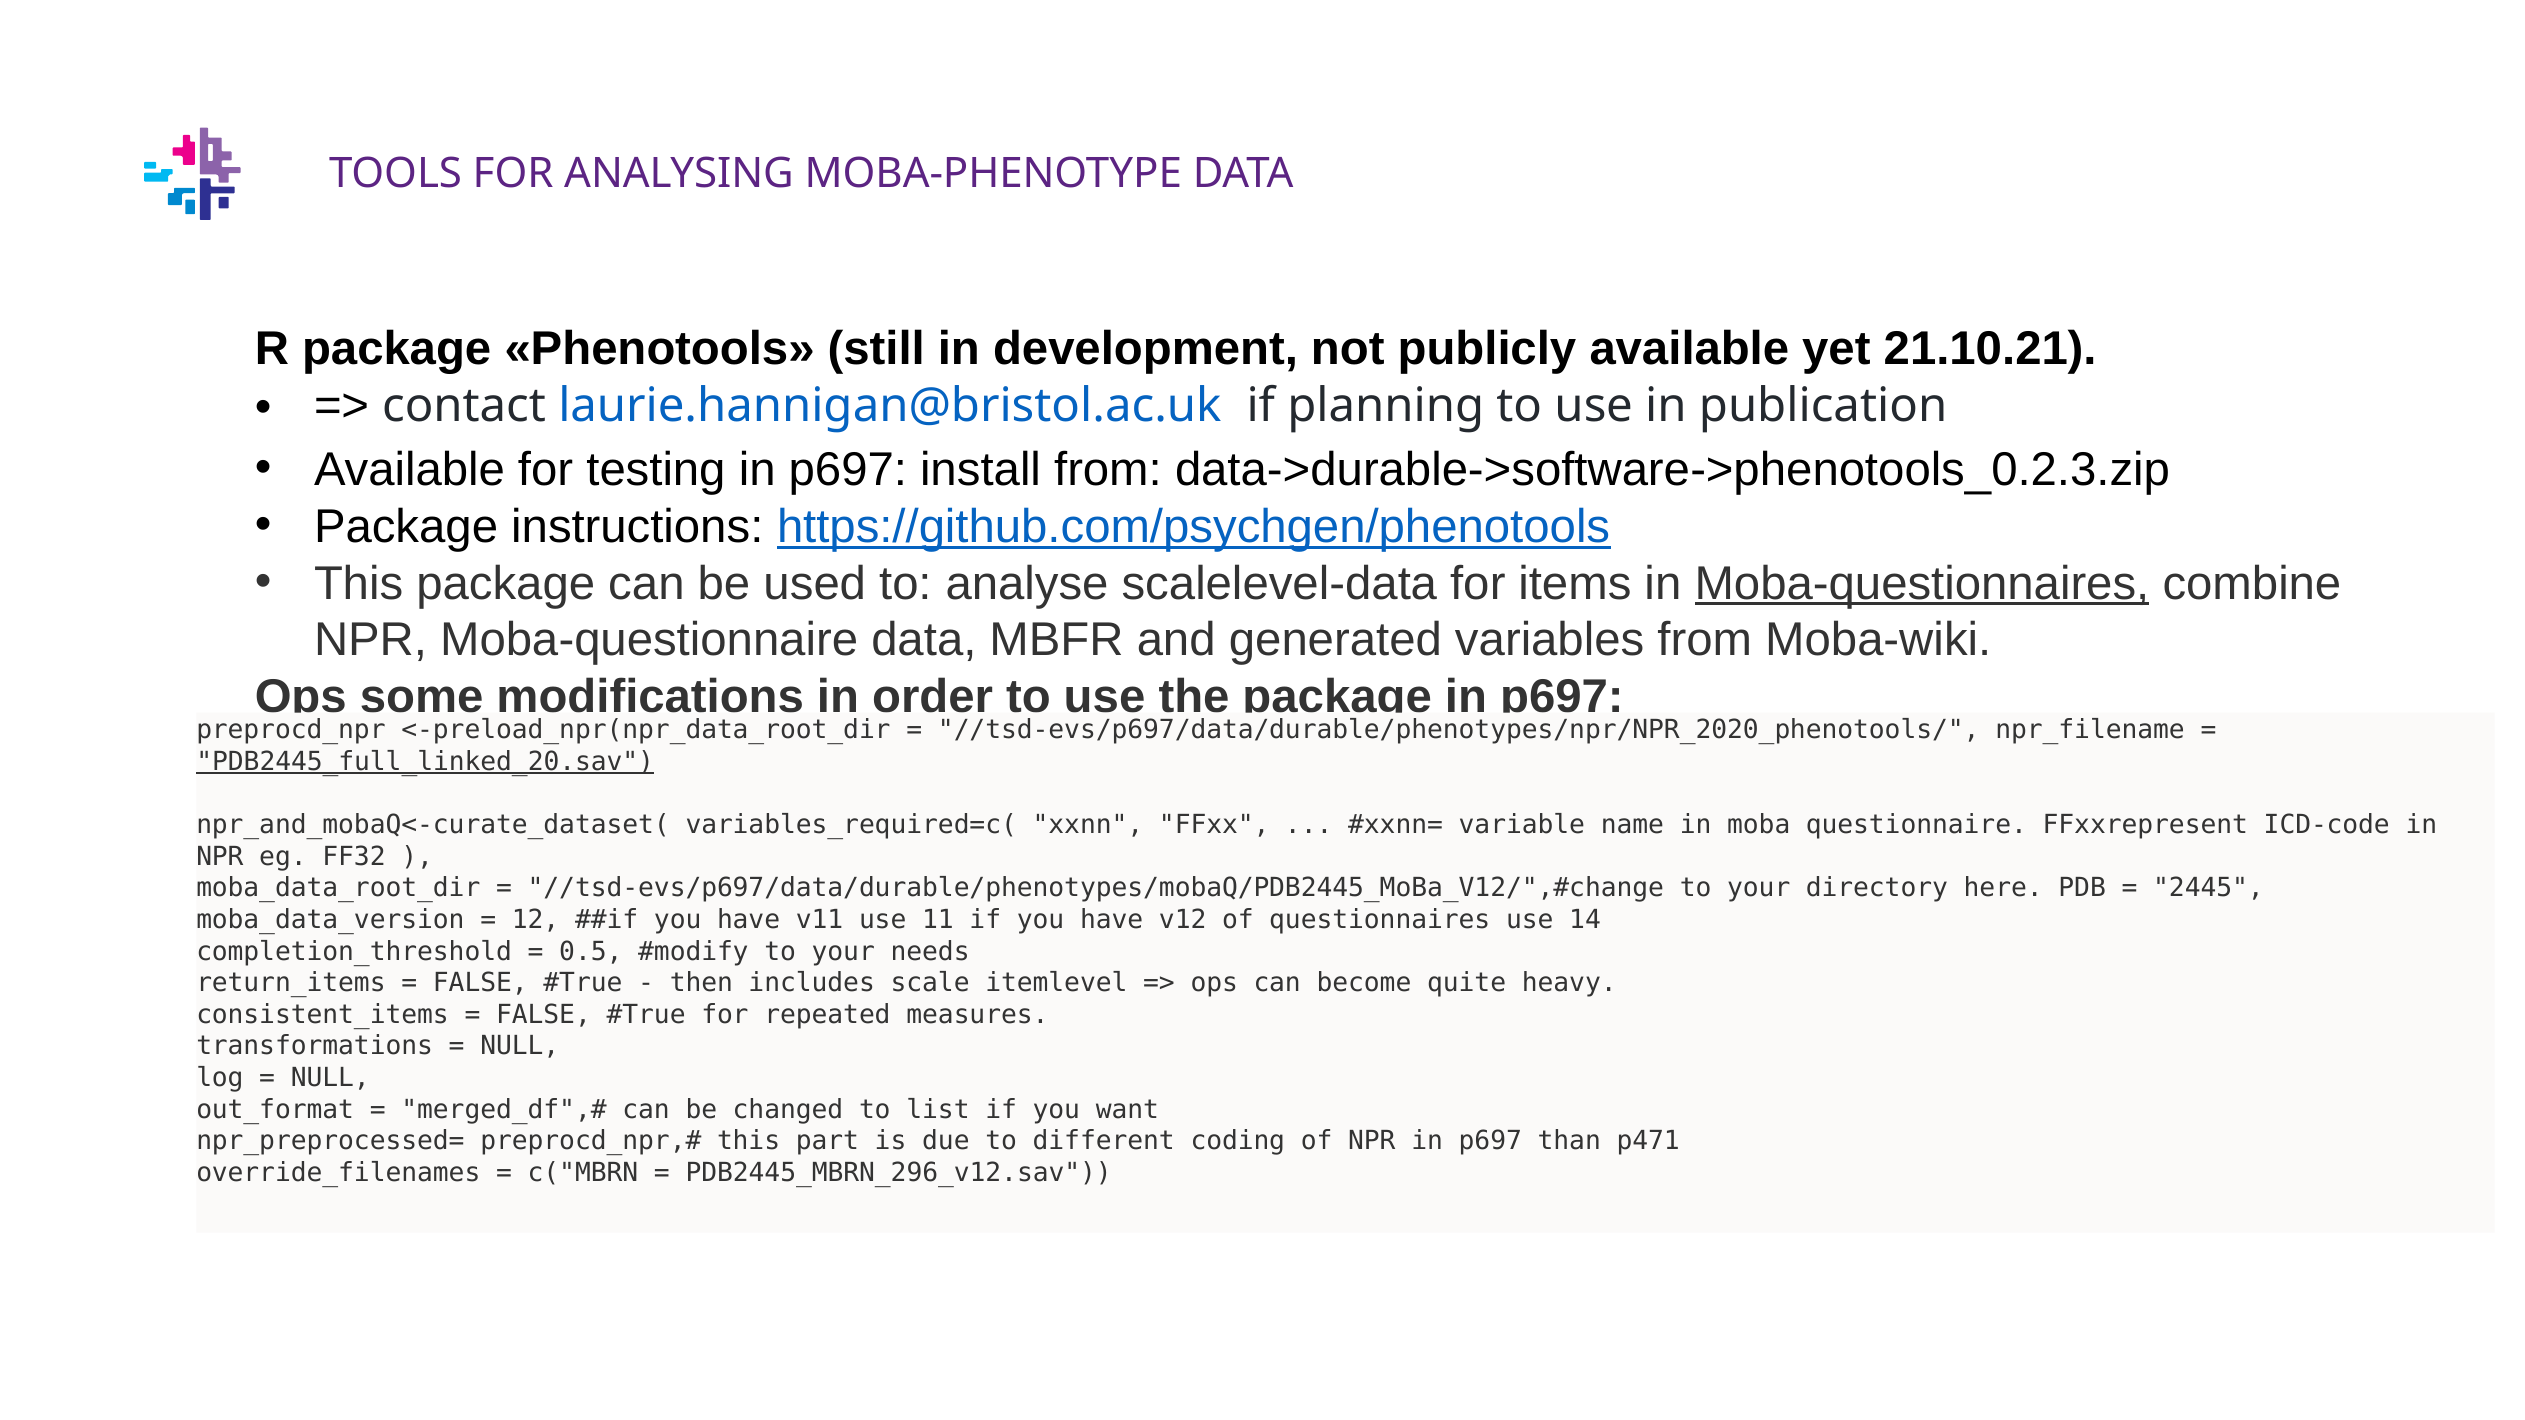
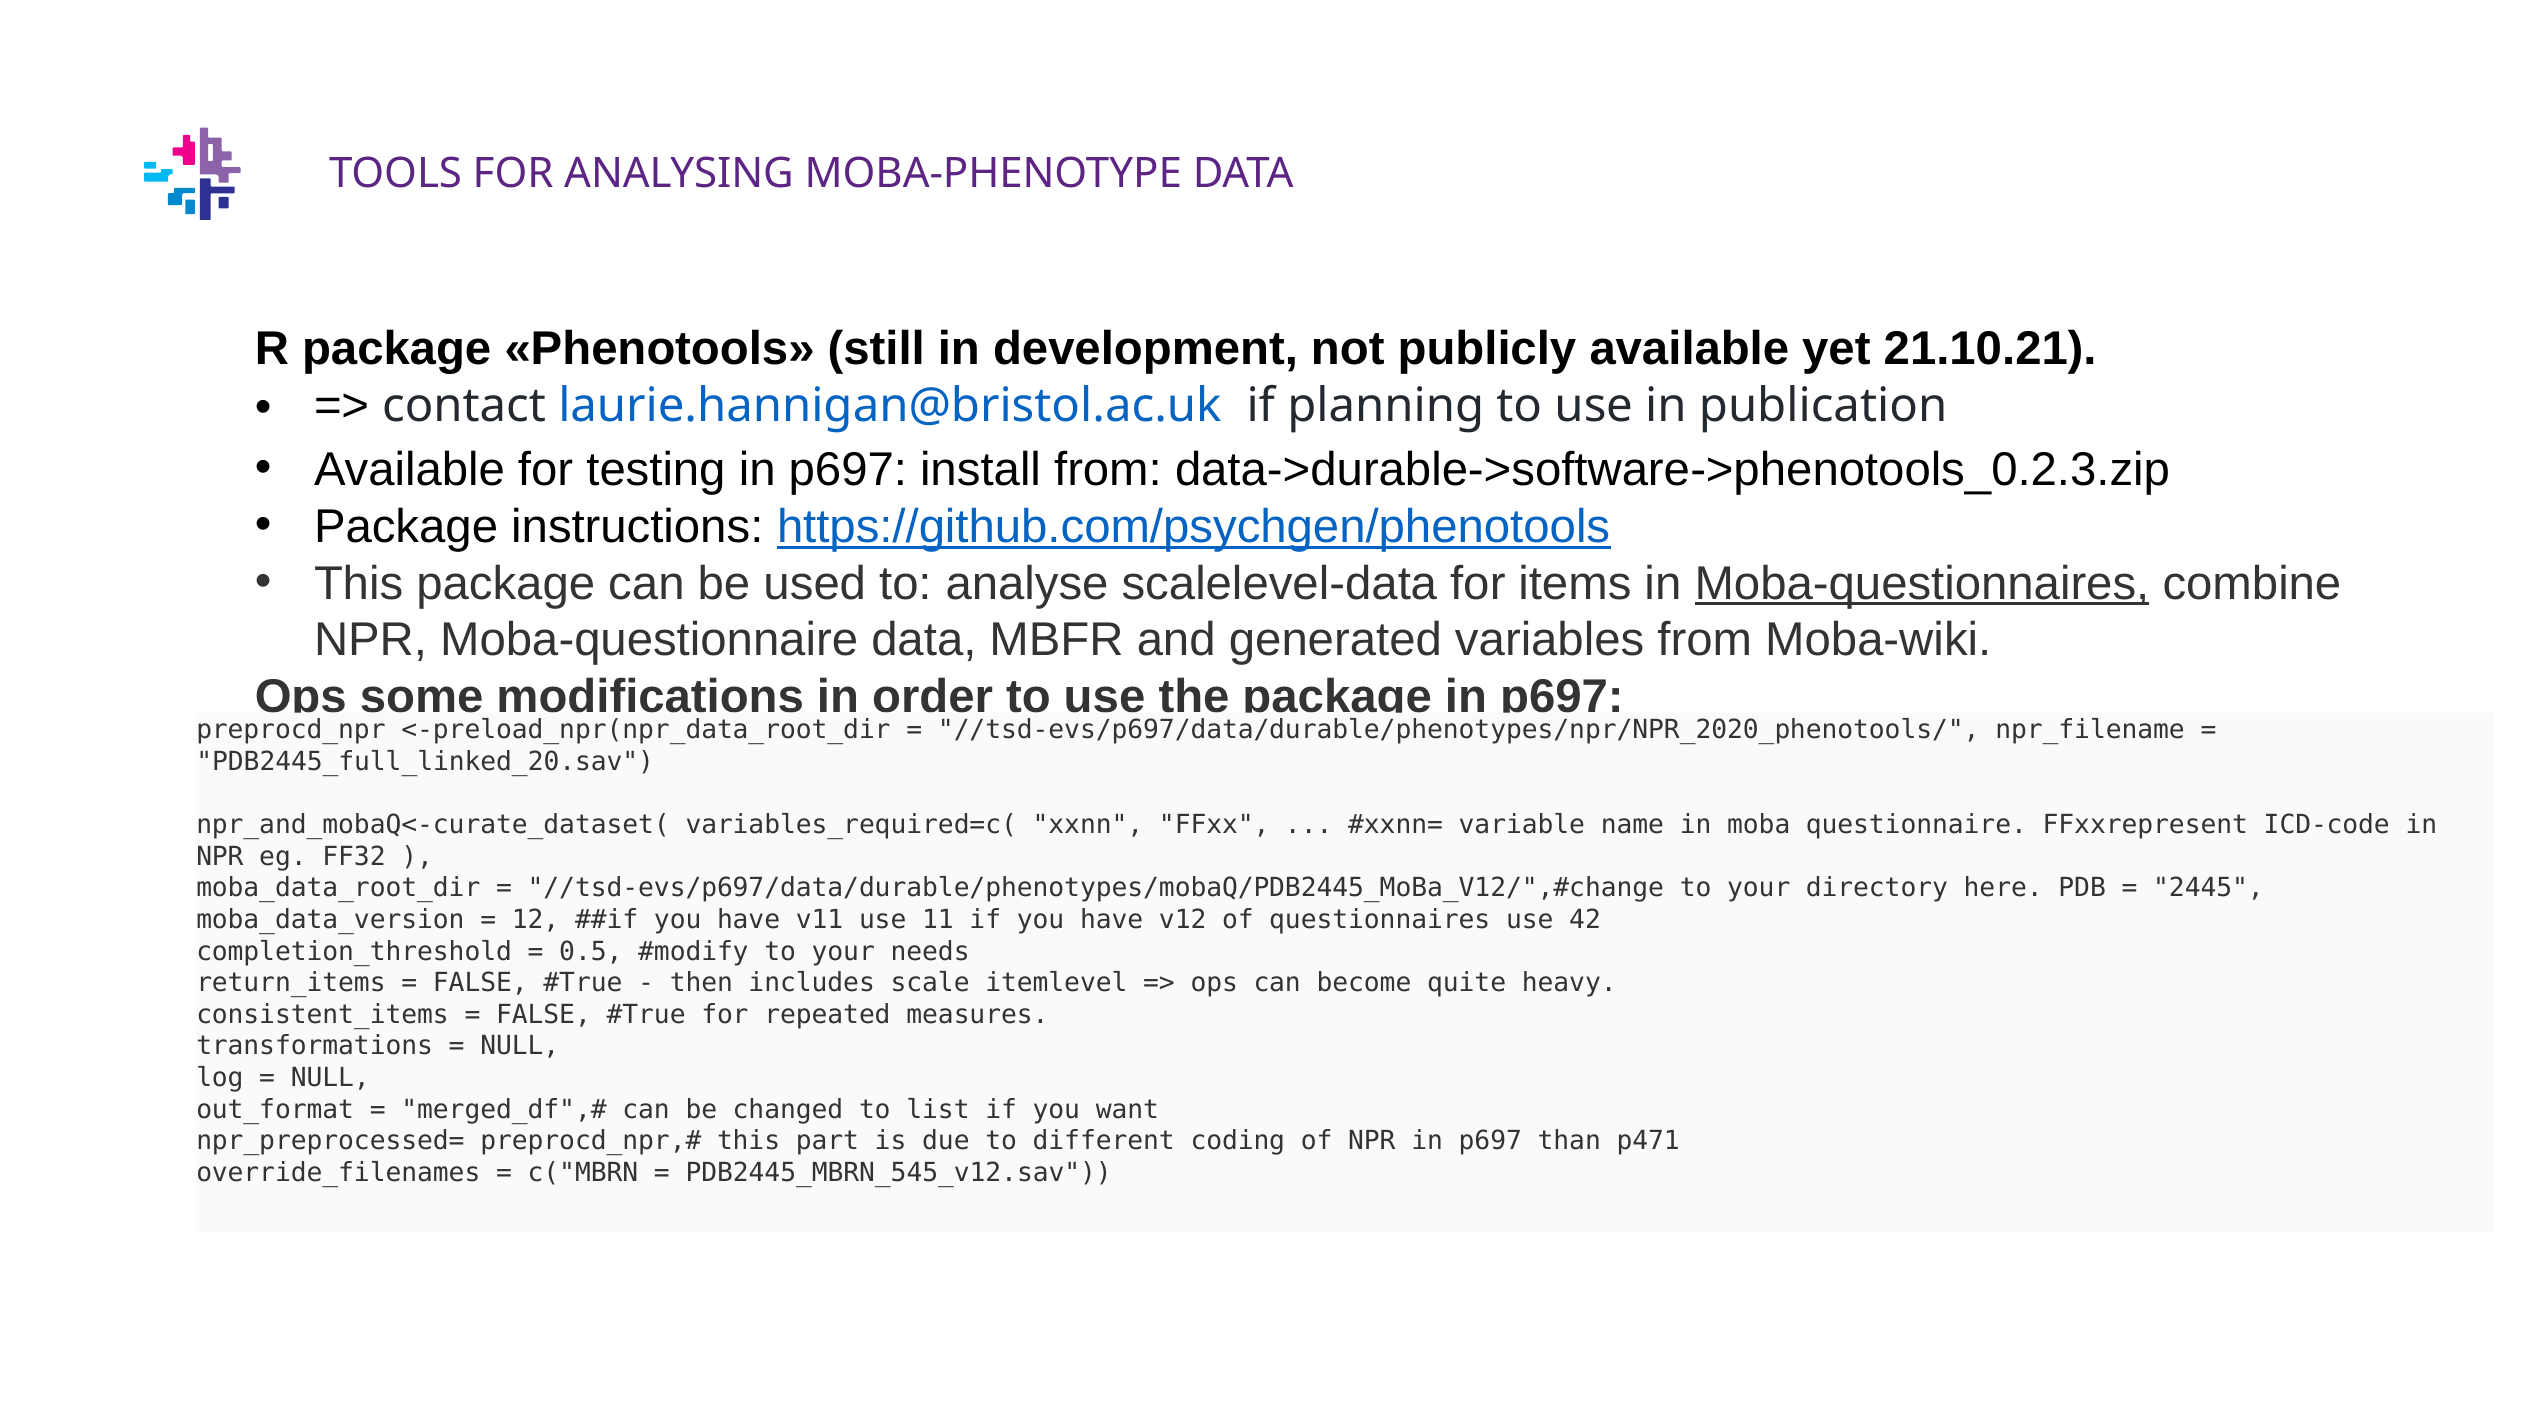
PDB2445_full_linked_20.sav underline: present -> none (425, 762)
14: 14 -> 42 (1585, 920)
PDB2445_MBRN_296_v12.sav: PDB2445_MBRN_296_v12.sav -> PDB2445_MBRN_545_v12.sav (899, 1173)
